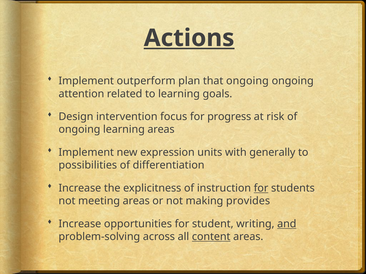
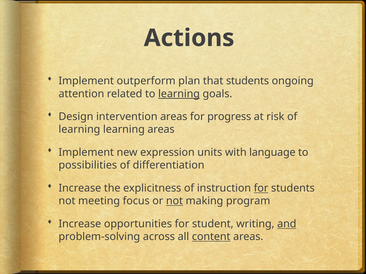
Actions underline: present -> none (189, 38)
that ongoing: ongoing -> students (248, 81)
learning underline: none -> present (179, 94)
intervention focus: focus -> areas (174, 117)
ongoing: ongoing -> learning (79, 130)
generally: generally -> language (272, 153)
meeting areas: areas -> focus (136, 201)
not underline: none -> present (174, 201)
provides: provides -> program (248, 201)
